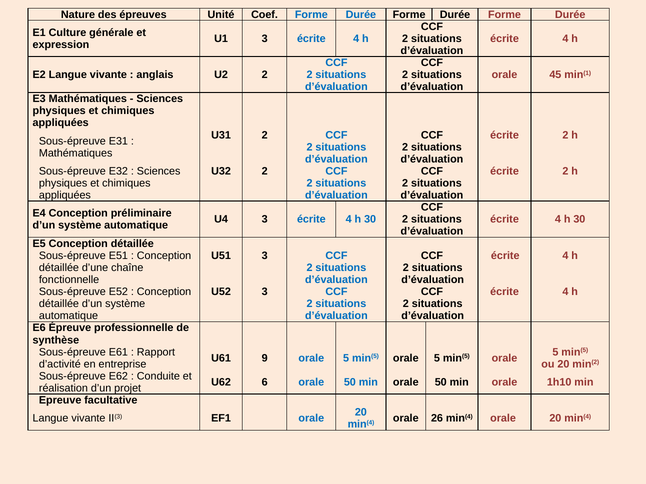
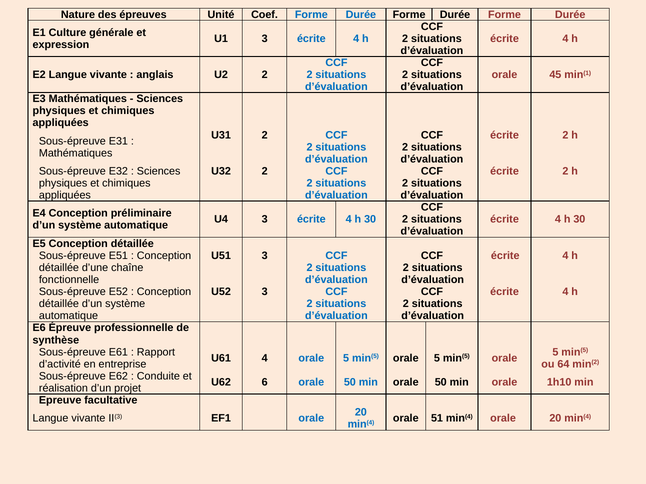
U61 9: 9 -> 4 (265, 358)
ou 20: 20 -> 64 (563, 364)
26: 26 -> 51 (437, 419)
